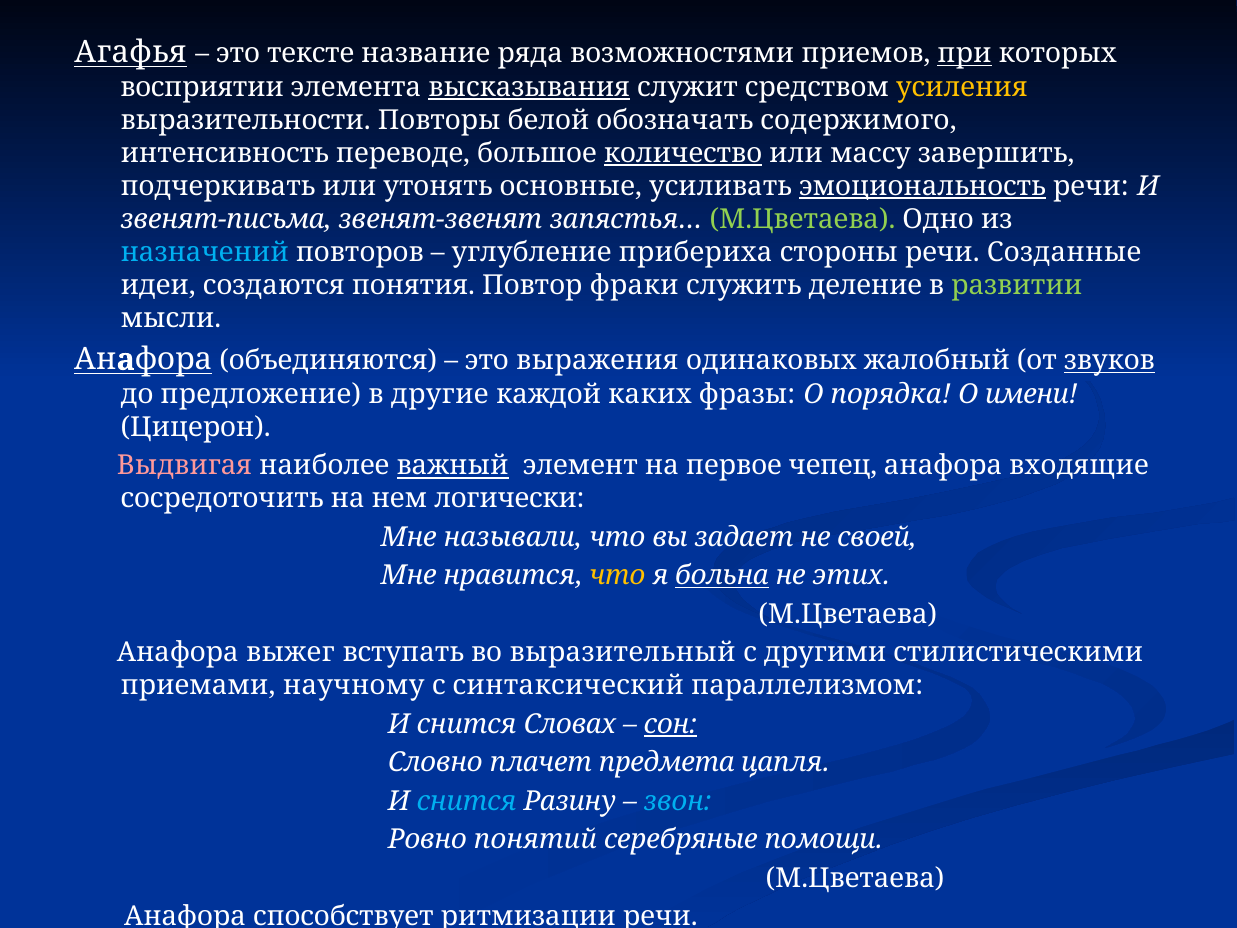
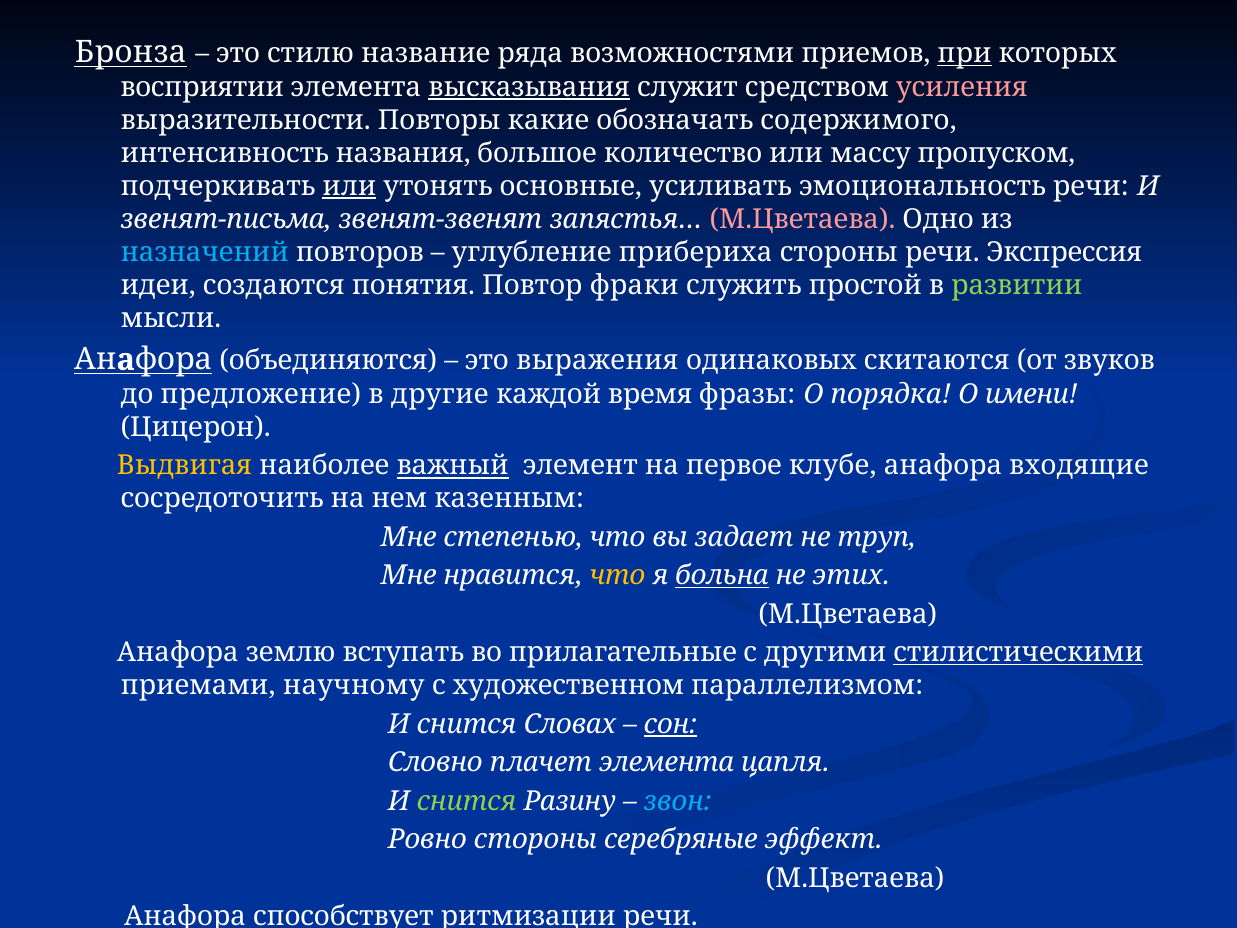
Агафья: Агафья -> Бронза (131, 52)
тексте: тексте -> стилю (310, 54)
усиления colour: yellow -> pink (962, 87)
белой: белой -> какие (549, 120)
переводе: переводе -> названия (403, 153)
количество underline: present -> none (683, 153)
завершить: завершить -> пропуском (996, 153)
или underline: none -> present (349, 186)
эмоциональность underline: present -> none (922, 186)
М.Цветаева colour: light green -> pink (803, 219)
Созданные: Созданные -> Экспрессия (1064, 252)
деление: деление -> простой (865, 285)
жалобный: жалобный -> скитаются (937, 361)
звуков underline: present -> none (1109, 361)
каких: каких -> время (650, 394)
Выдвигая colour: pink -> yellow (184, 466)
чепец: чепец -> клубе (833, 466)
логически: логически -> казенным (509, 499)
называли: называли -> степенью (513, 537)
своей: своей -> труп (877, 537)
выжег: выжег -> землю (291, 653)
выразительный: выразительный -> прилагательные (623, 653)
стилистическими underline: none -> present (1018, 653)
синтаксический: синтаксический -> художественном (569, 686)
плачет предмета: предмета -> элемента (667, 763)
снится colour: light blue -> light green (467, 801)
Ровно понятий: понятий -> стороны (535, 839)
помощи: помощи -> эффект (823, 839)
